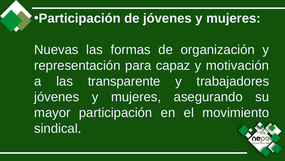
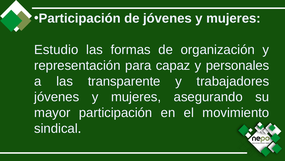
Nuevas: Nuevas -> Estudio (56, 50)
motivación: motivación -> personales (238, 65)
